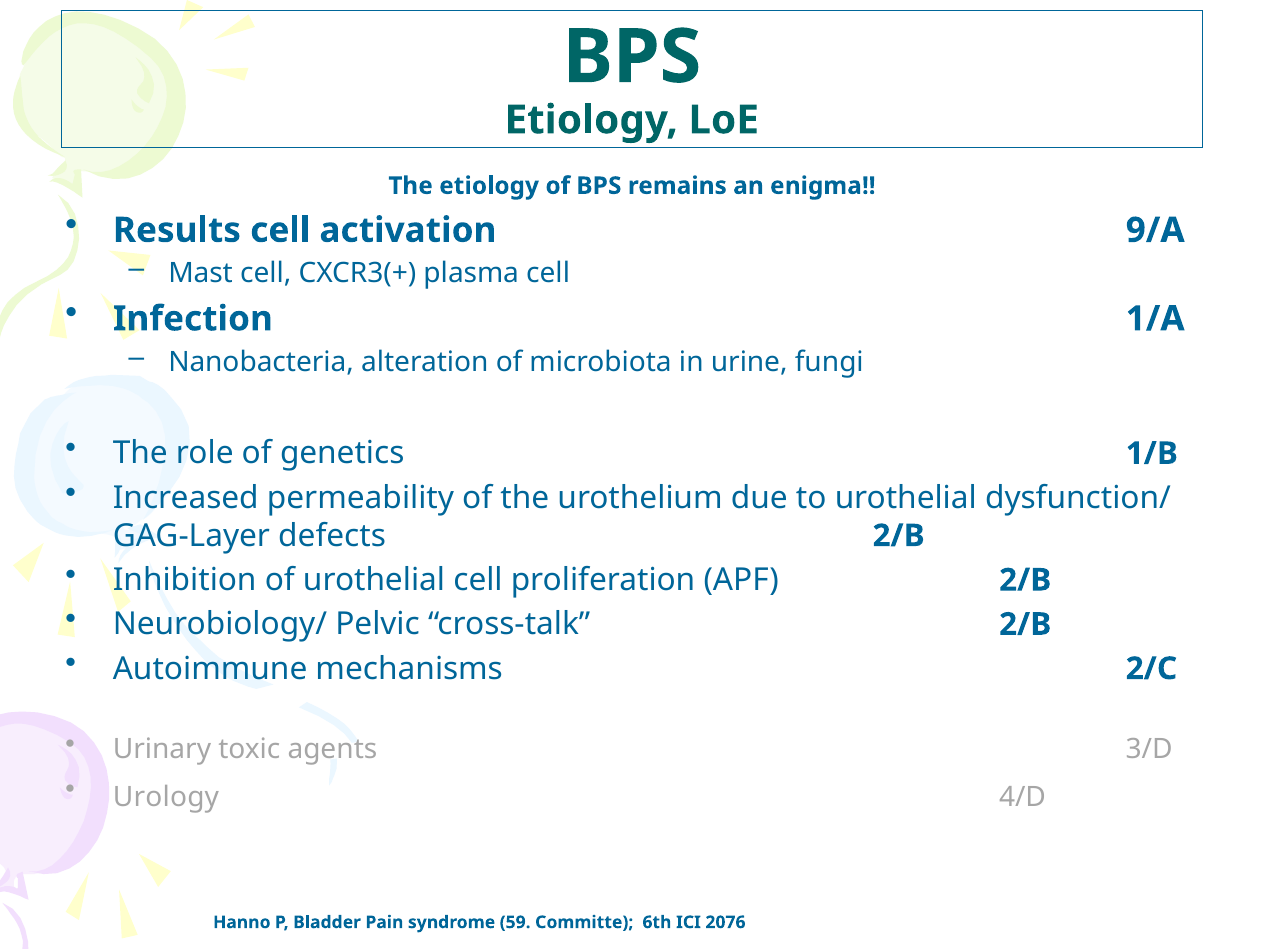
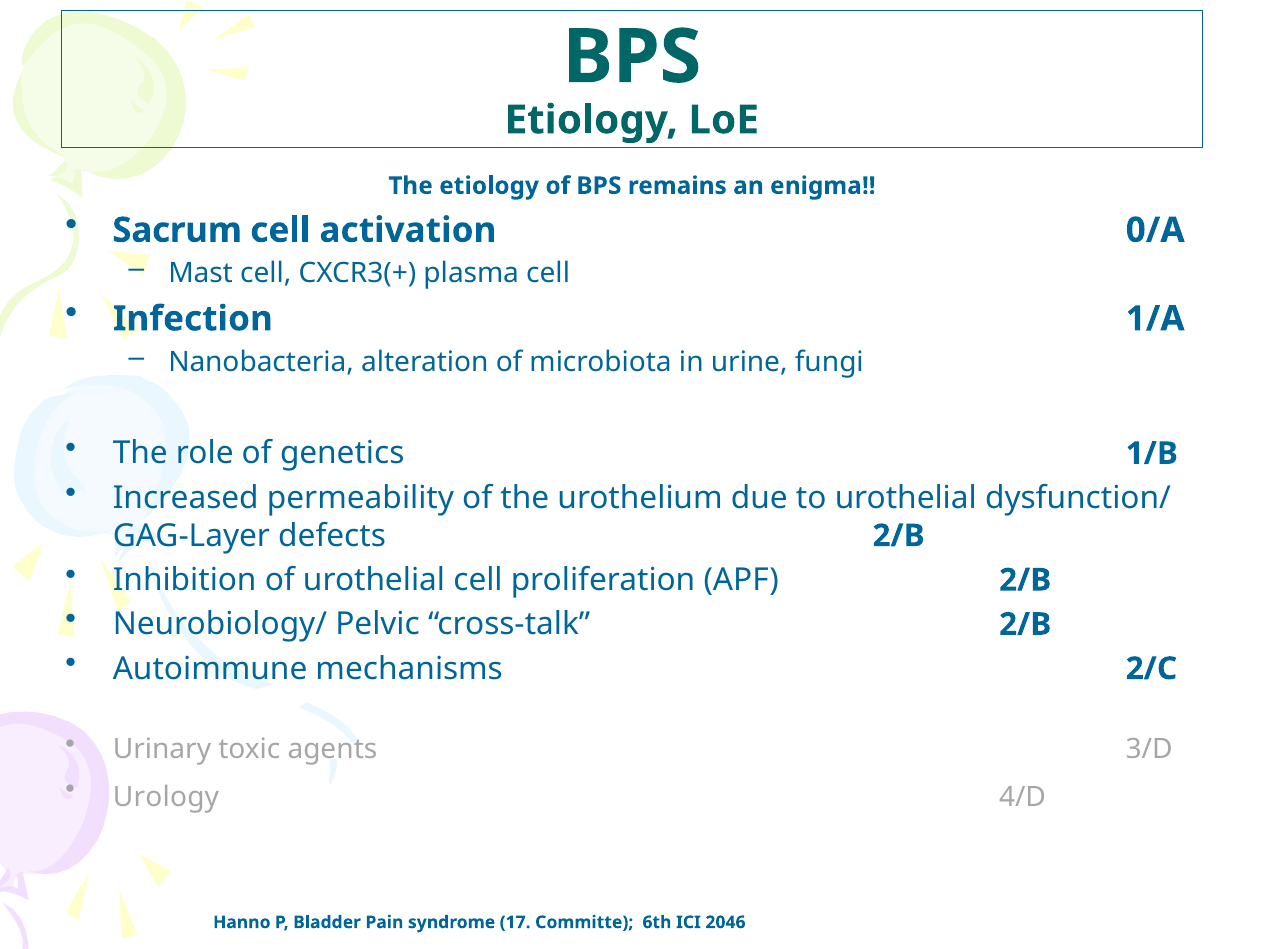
Results: Results -> Sacrum (177, 230)
9/A: 9/A -> 0/A (1155, 230)
59: 59 -> 17 (515, 923)
2076: 2076 -> 2046 (725, 923)
